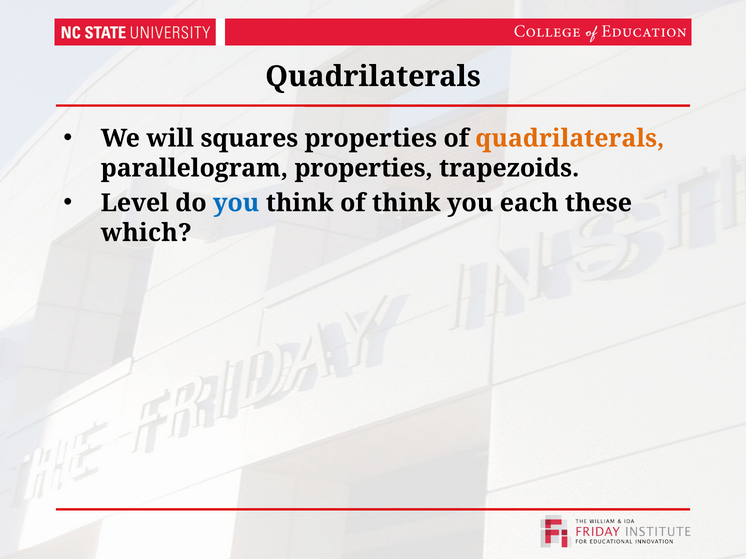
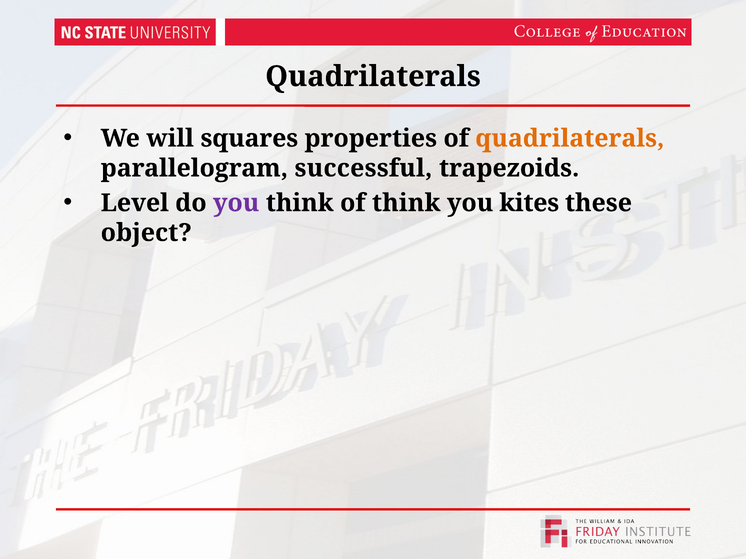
parallelogram properties: properties -> successful (363, 168)
you colour: blue -> purple (236, 203)
each: each -> kites (529, 203)
which: which -> object (146, 233)
